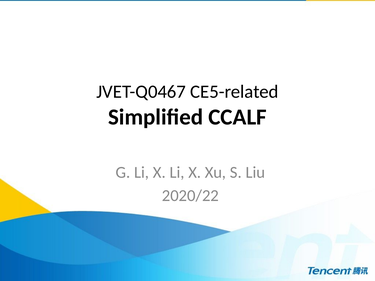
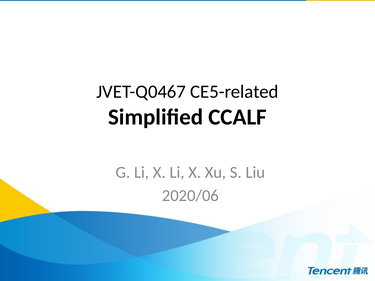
2020/22: 2020/22 -> 2020/06 (190, 196)
